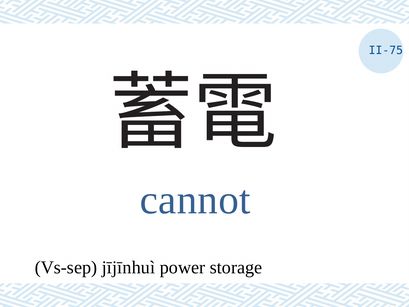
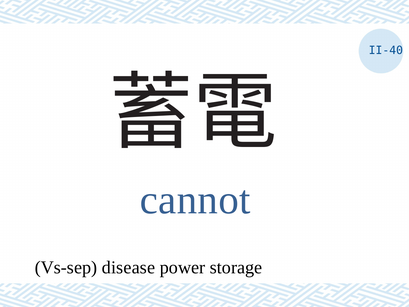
II-75: II-75 -> II-40 (386, 51)
jījīnhuì: jījīnhuì -> disease (128, 267)
